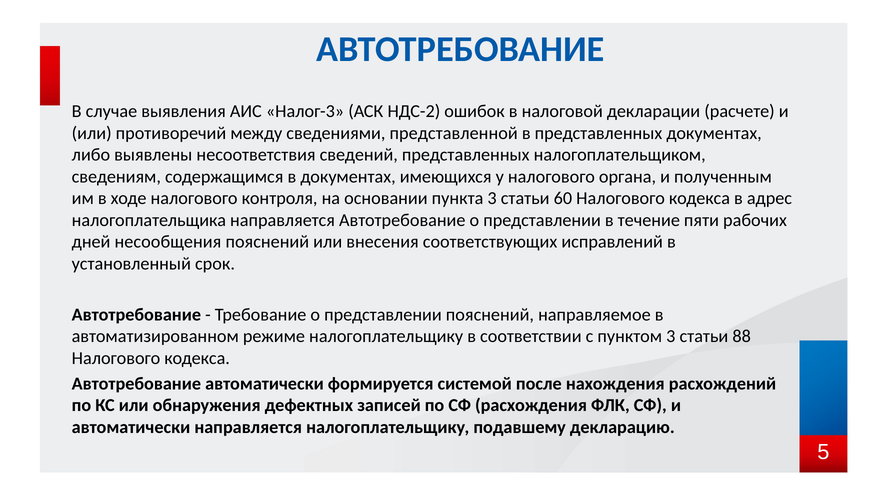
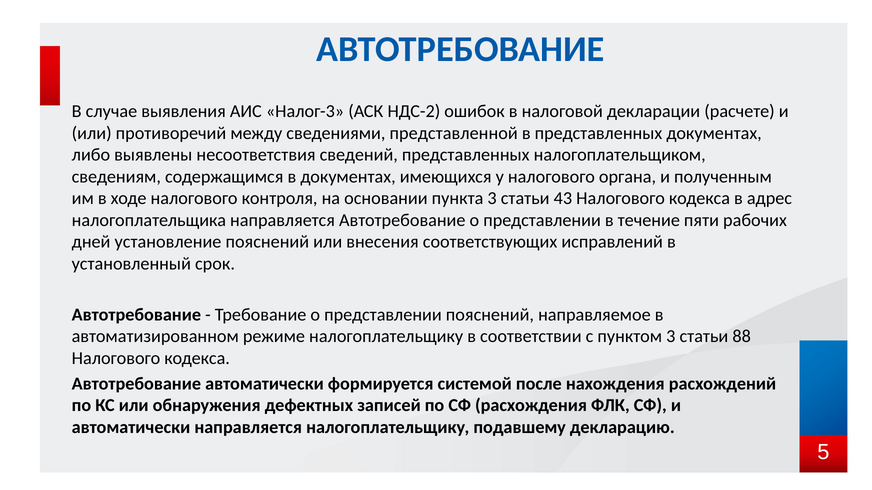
60: 60 -> 43 (563, 199)
несообщения: несообщения -> установление (168, 242)
